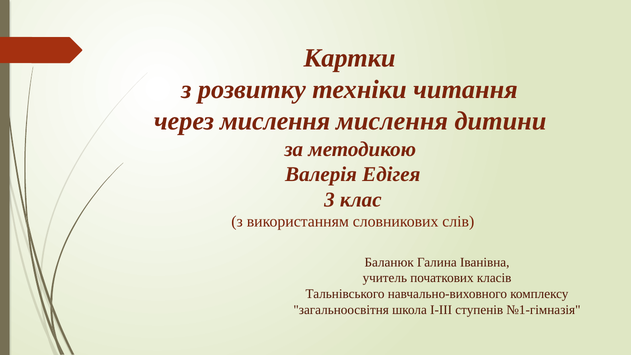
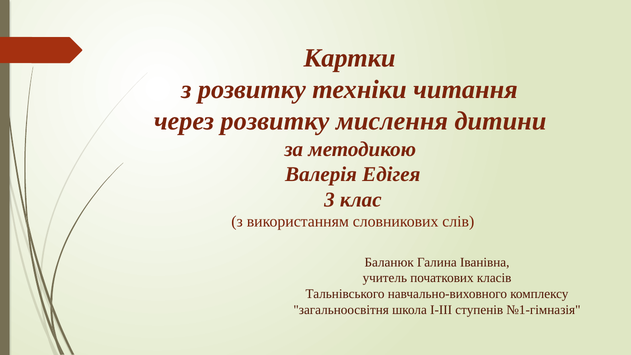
через мислення: мислення -> розвитку (275, 121)
